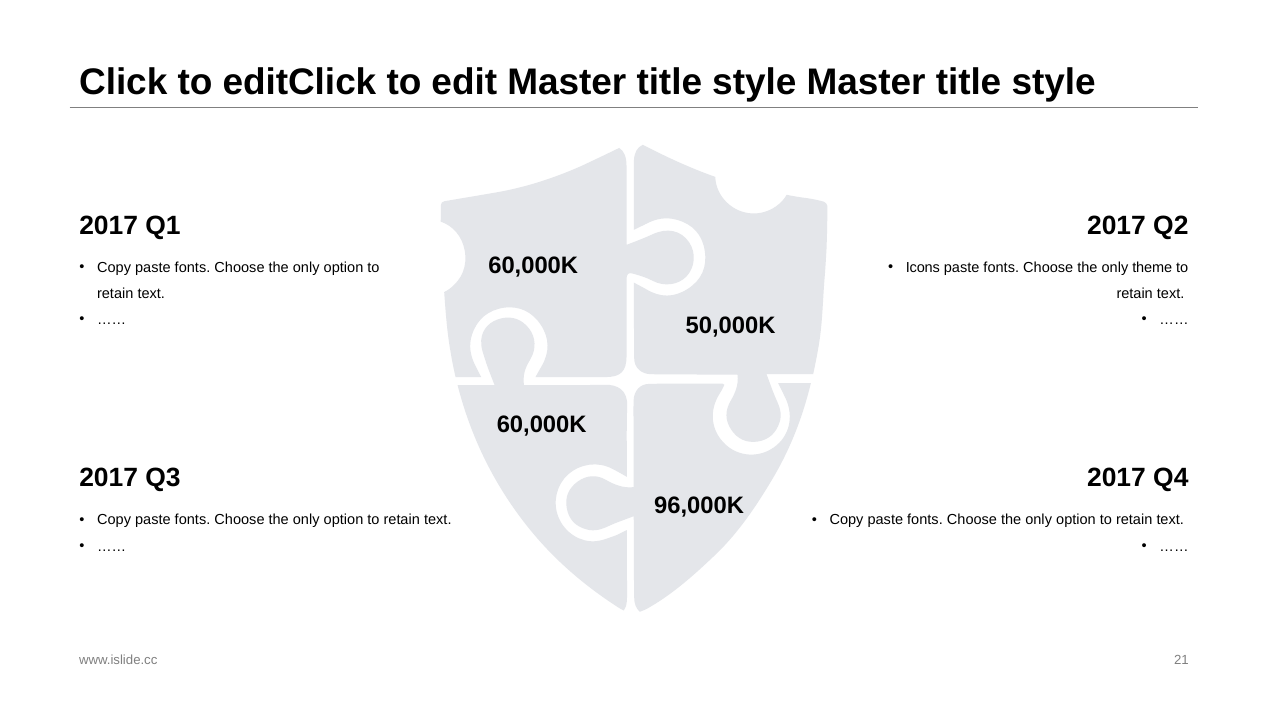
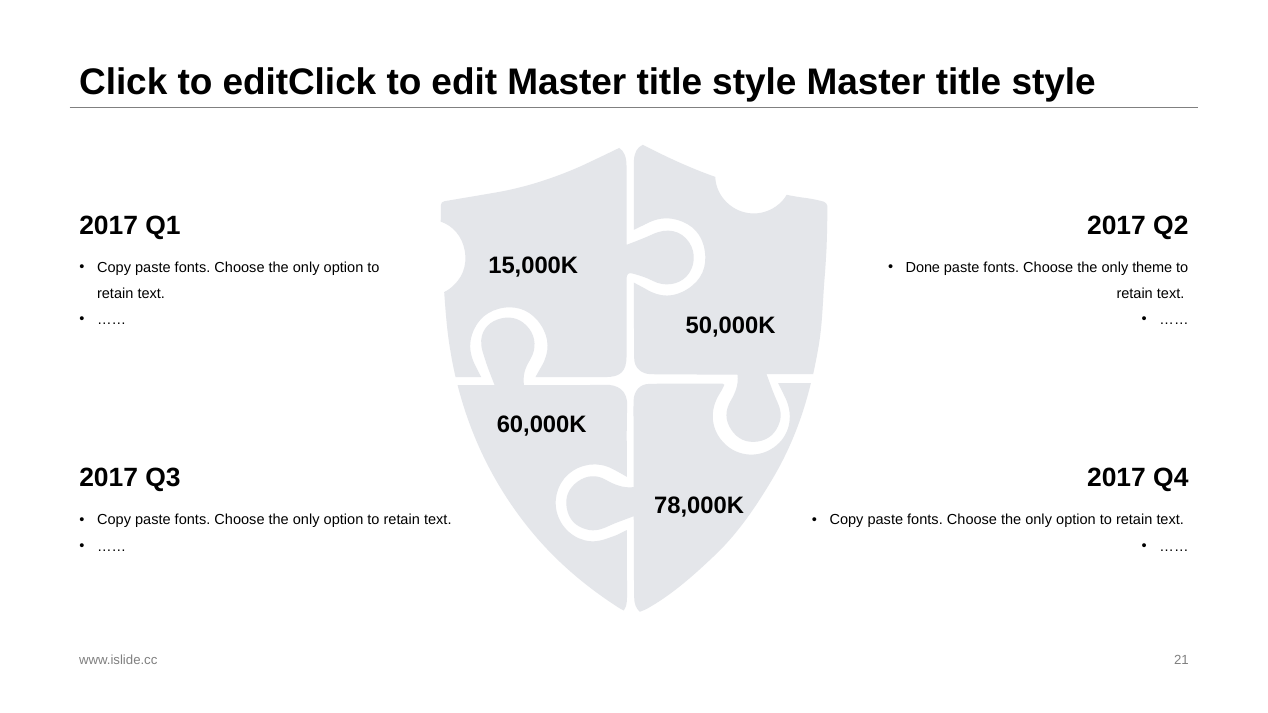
60,000K: 60,000K -> 15,000K (533, 266)
Icons: Icons -> Done (923, 268)
96,000K: 96,000K -> 78,000K (699, 506)
